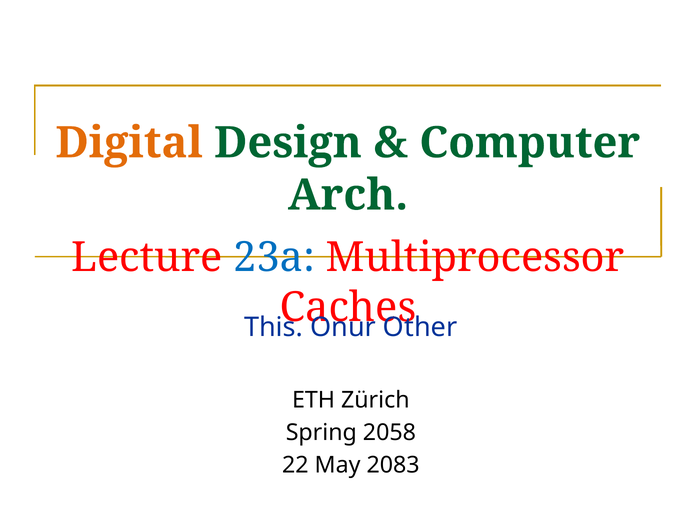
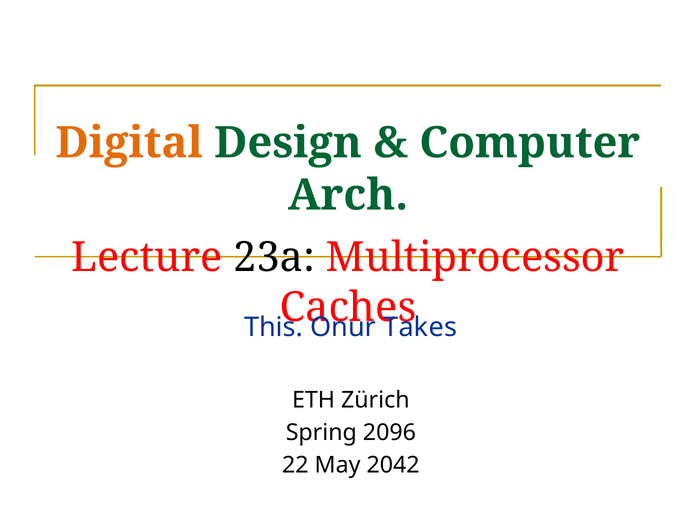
23a colour: blue -> black (274, 258)
Other: Other -> Takes (420, 327)
2058: 2058 -> 2096 (389, 432)
2083: 2083 -> 2042 (393, 465)
